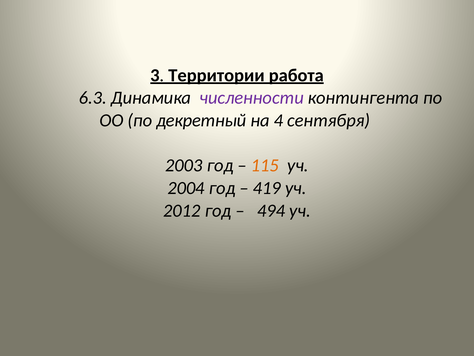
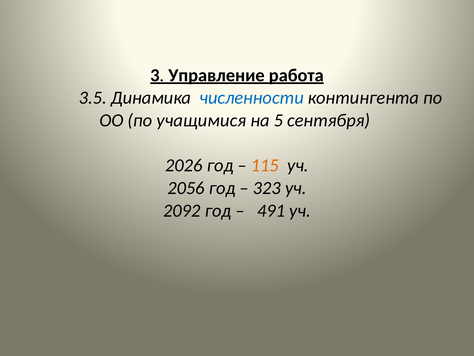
Территории: Территории -> Управление (216, 75)
6.3: 6.3 -> 3.5 (93, 98)
численности colour: purple -> blue (252, 98)
декретный: декретный -> учащимися (201, 120)
4: 4 -> 5 (278, 120)
2003: 2003 -> 2026 (184, 165)
2004: 2004 -> 2056 (186, 188)
419: 419 -> 323 (267, 188)
2012: 2012 -> 2092 (182, 210)
494: 494 -> 491 (271, 210)
